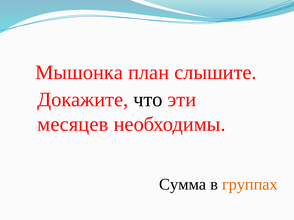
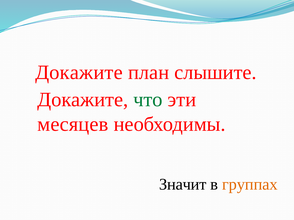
Мышонка: Мышонка -> Докажите (79, 73)
что colour: black -> green (148, 100)
Сумма: Сумма -> Значит (183, 185)
